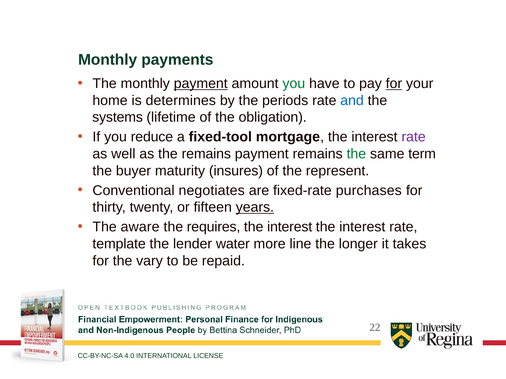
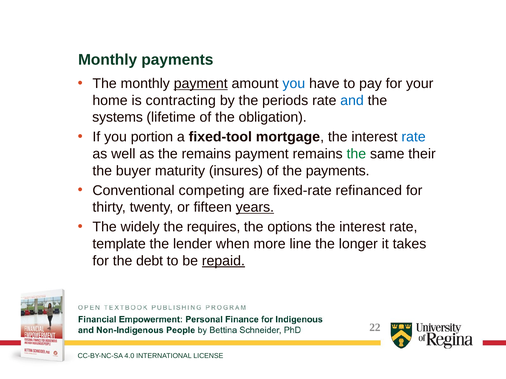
you colour: green -> blue (294, 84)
for underline: present -> none (394, 84)
determines: determines -> contracting (181, 101)
reduce: reduce -> portion (152, 137)
rate colour: purple -> blue (414, 137)
term: term -> their (422, 154)
the represent: represent -> payments (338, 171)
negotiates: negotiates -> competing (212, 191)
purchases: purchases -> refinanced (369, 191)
aware: aware -> widely (140, 227)
interest: interest -> options (290, 227)
water: water -> when (233, 244)
vary: vary -> debt (150, 261)
repaid underline: none -> present (223, 261)
